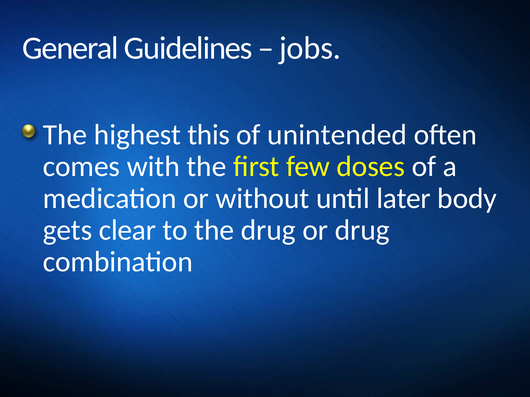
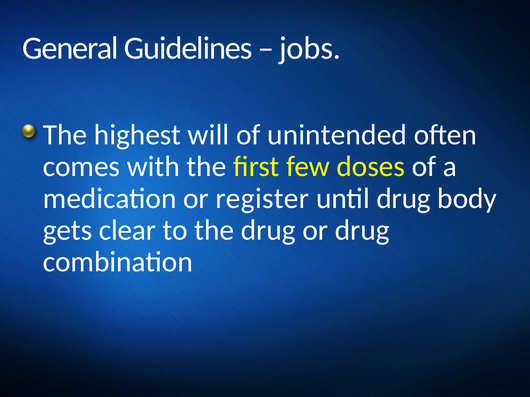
this: this -> will (208, 135)
without: without -> register (262, 199)
until later: later -> drug (404, 199)
